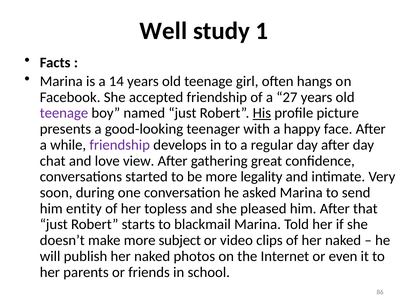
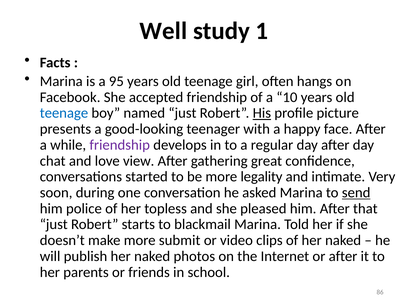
14: 14 -> 95 (116, 81)
27: 27 -> 10 (287, 97)
teenage colour: purple -> blue (64, 113)
send underline: none -> present (356, 193)
entity: entity -> police (84, 209)
subject: subject -> submit (180, 240)
or even: even -> after (343, 256)
